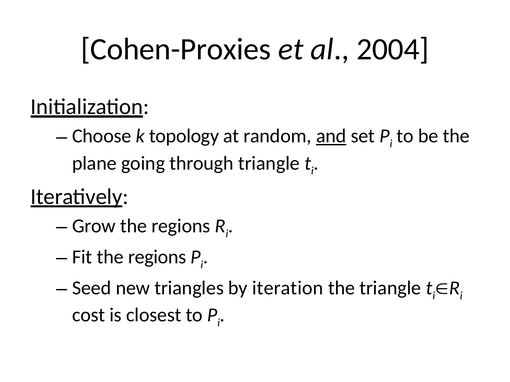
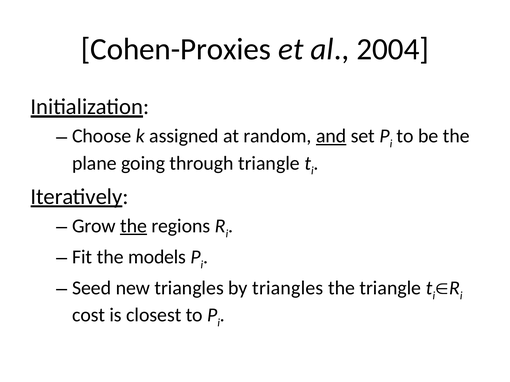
topology: topology -> assigned (184, 136)
the underline: none -> present (134, 226)
Fit the regions: regions -> models (157, 257)
by iteration: iteration -> triangles (288, 288)
